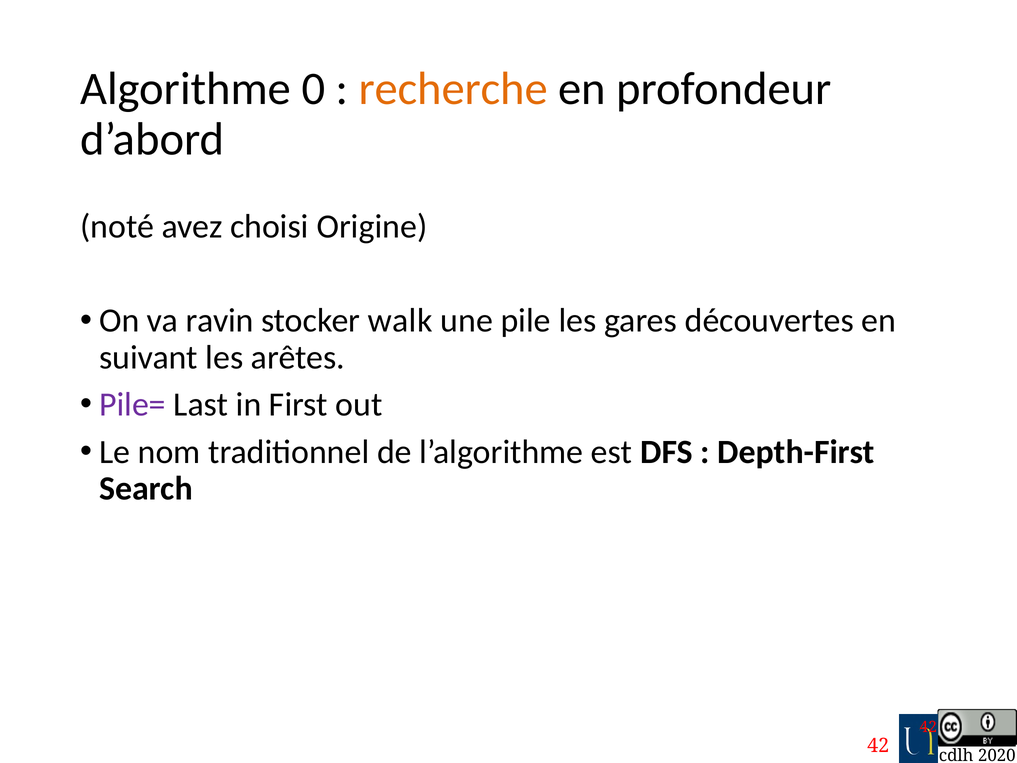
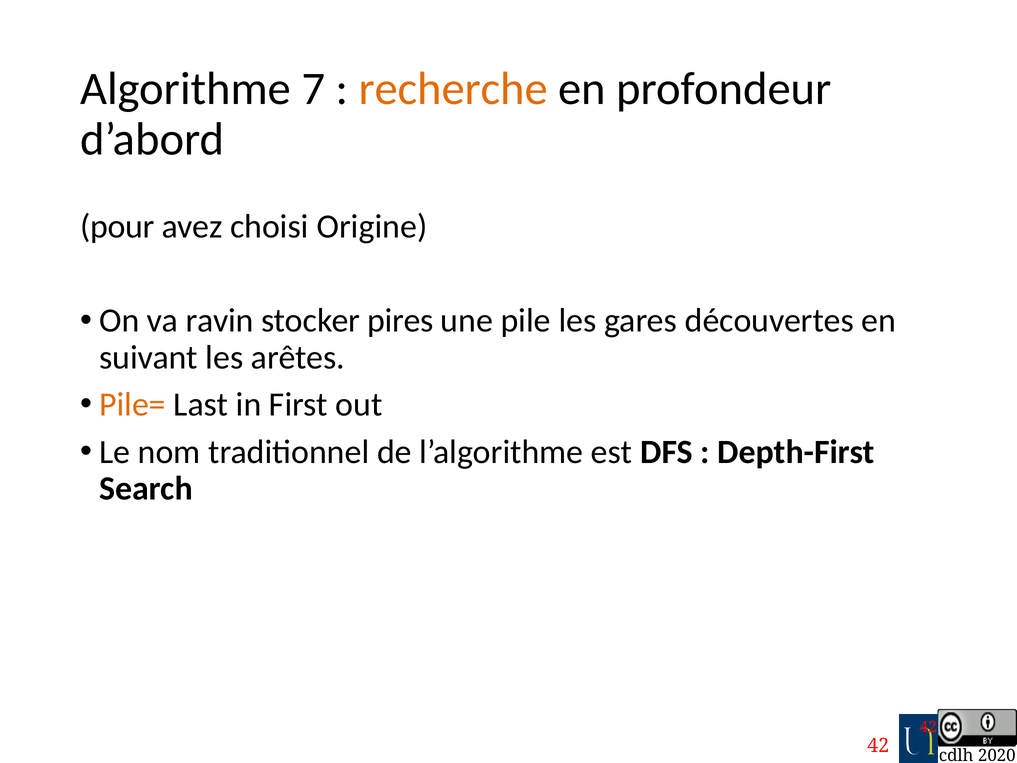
0: 0 -> 7 (313, 89)
noté: noté -> pour (117, 226)
walk: walk -> pires (401, 321)
Pile= colour: purple -> orange (132, 404)
